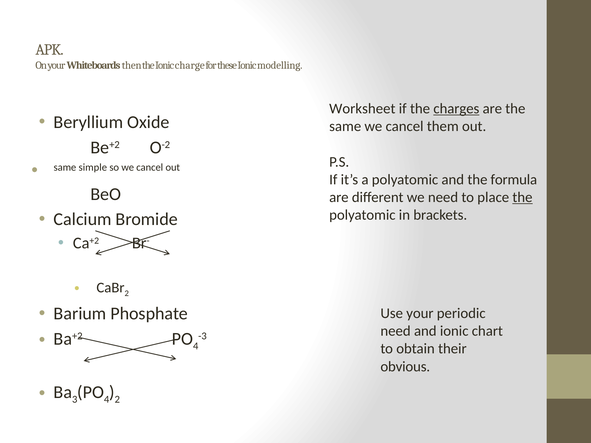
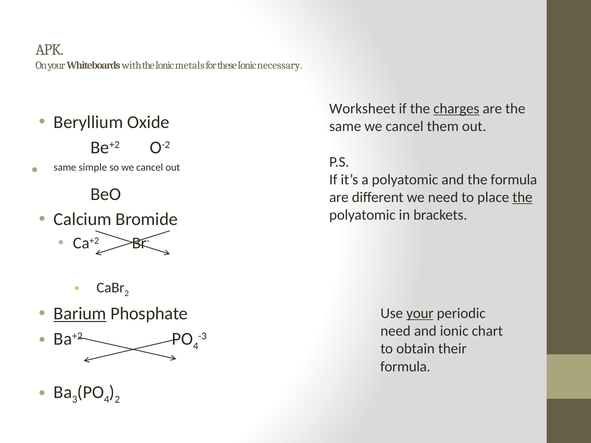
then: then -> with (132, 65)
charge: charge -> metals (190, 65)
modelling: modelling -> necessary (280, 65)
Barium underline: none -> present (80, 314)
your underline: none -> present (420, 314)
obvious: obvious -> formula (405, 367)
